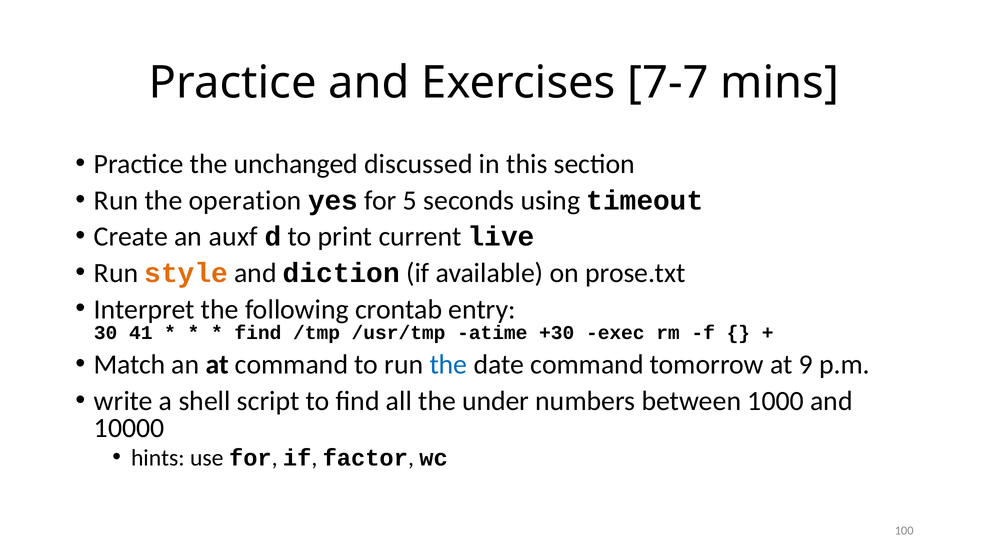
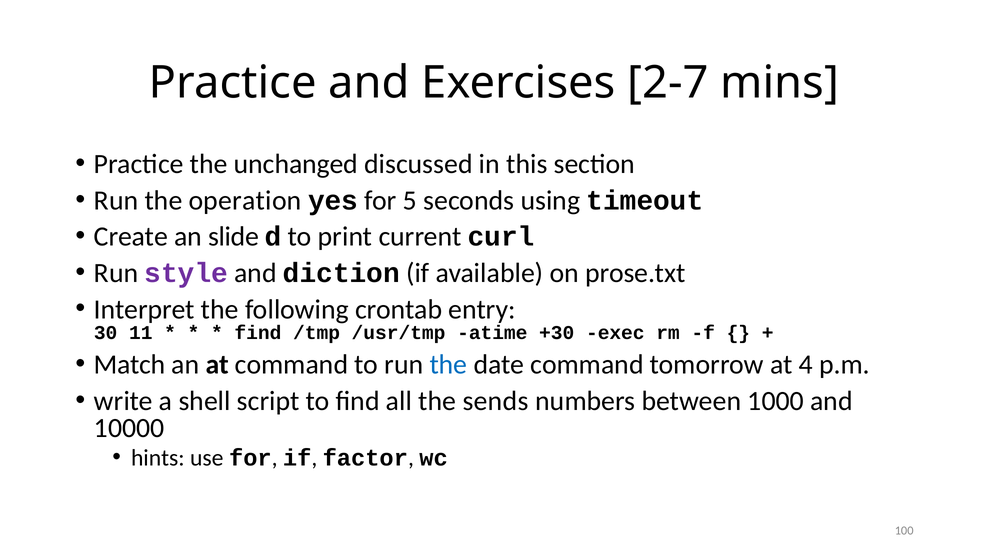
7-7: 7-7 -> 2-7 (668, 83)
auxf: auxf -> slide (234, 237)
live: live -> curl (501, 237)
style colour: orange -> purple (186, 273)
41: 41 -> 11 (141, 333)
9: 9 -> 4 (806, 365)
under: under -> sends (496, 401)
